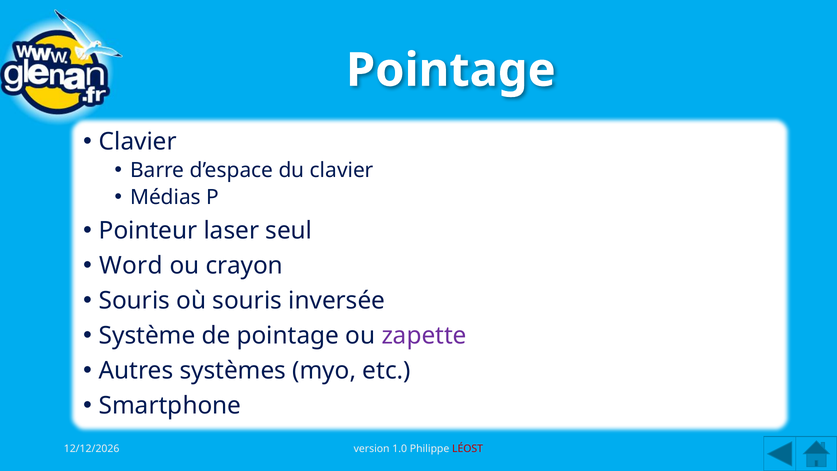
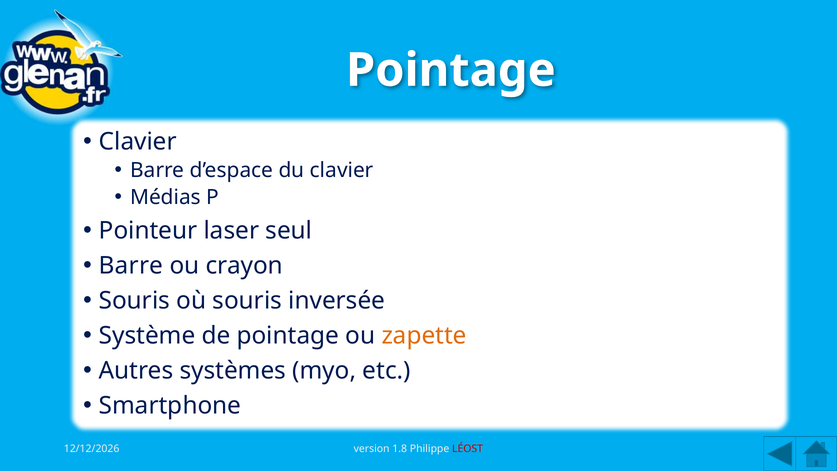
Word: Word -> Barre (131, 265)
zapette colour: purple -> orange (424, 336)
1.0: 1.0 -> 1.8 (400, 449)
